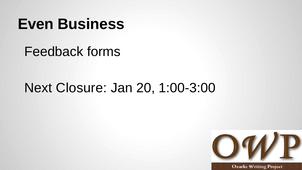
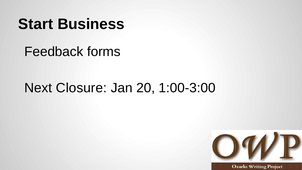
Even: Even -> Start (36, 24)
